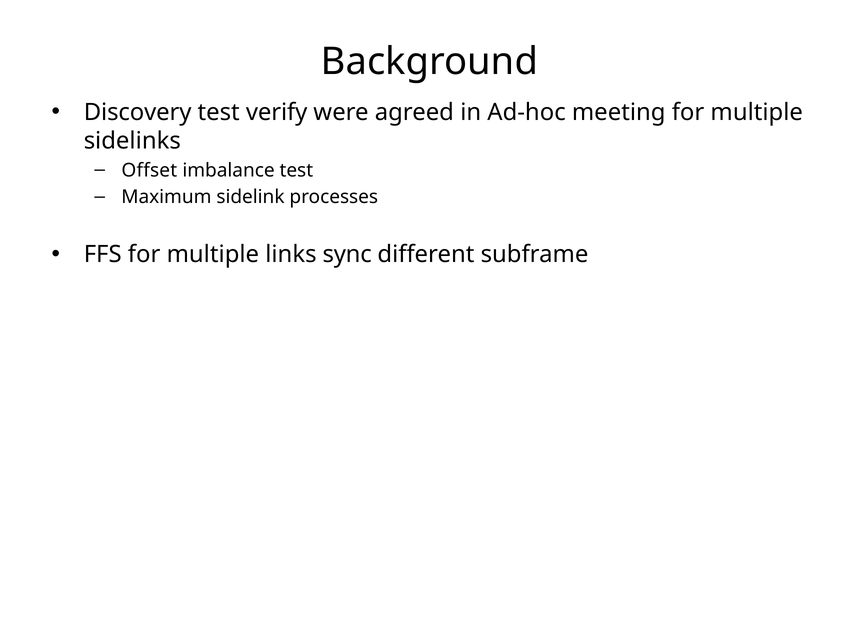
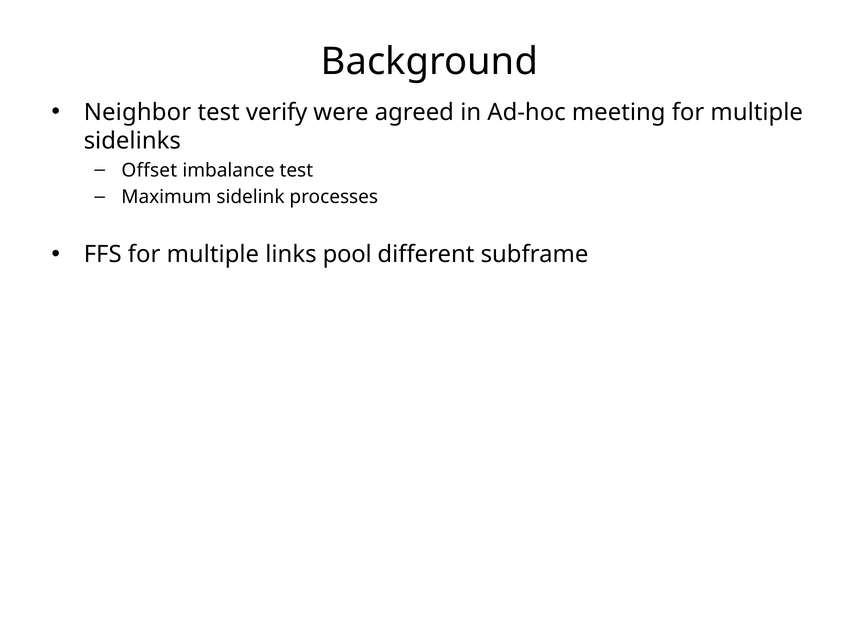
Discovery: Discovery -> Neighbor (137, 112)
sync: sync -> pool (347, 255)
